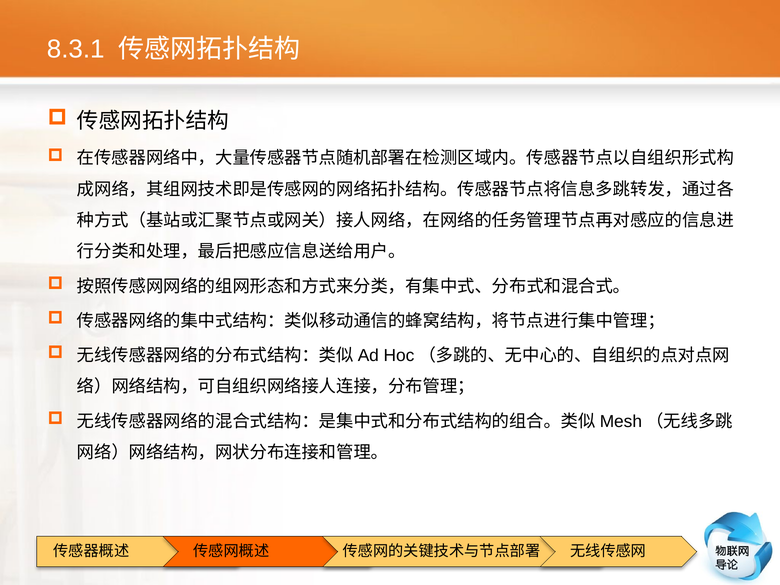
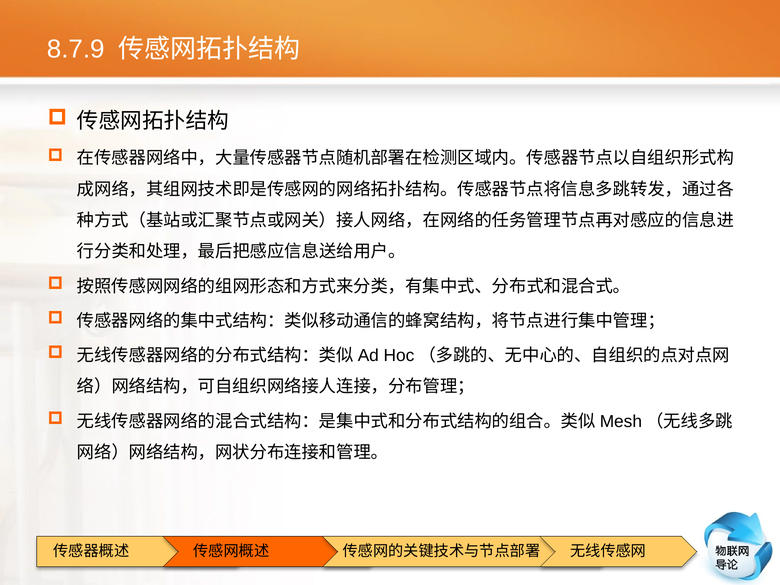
8.3.1: 8.3.1 -> 8.7.9 (76, 49)
